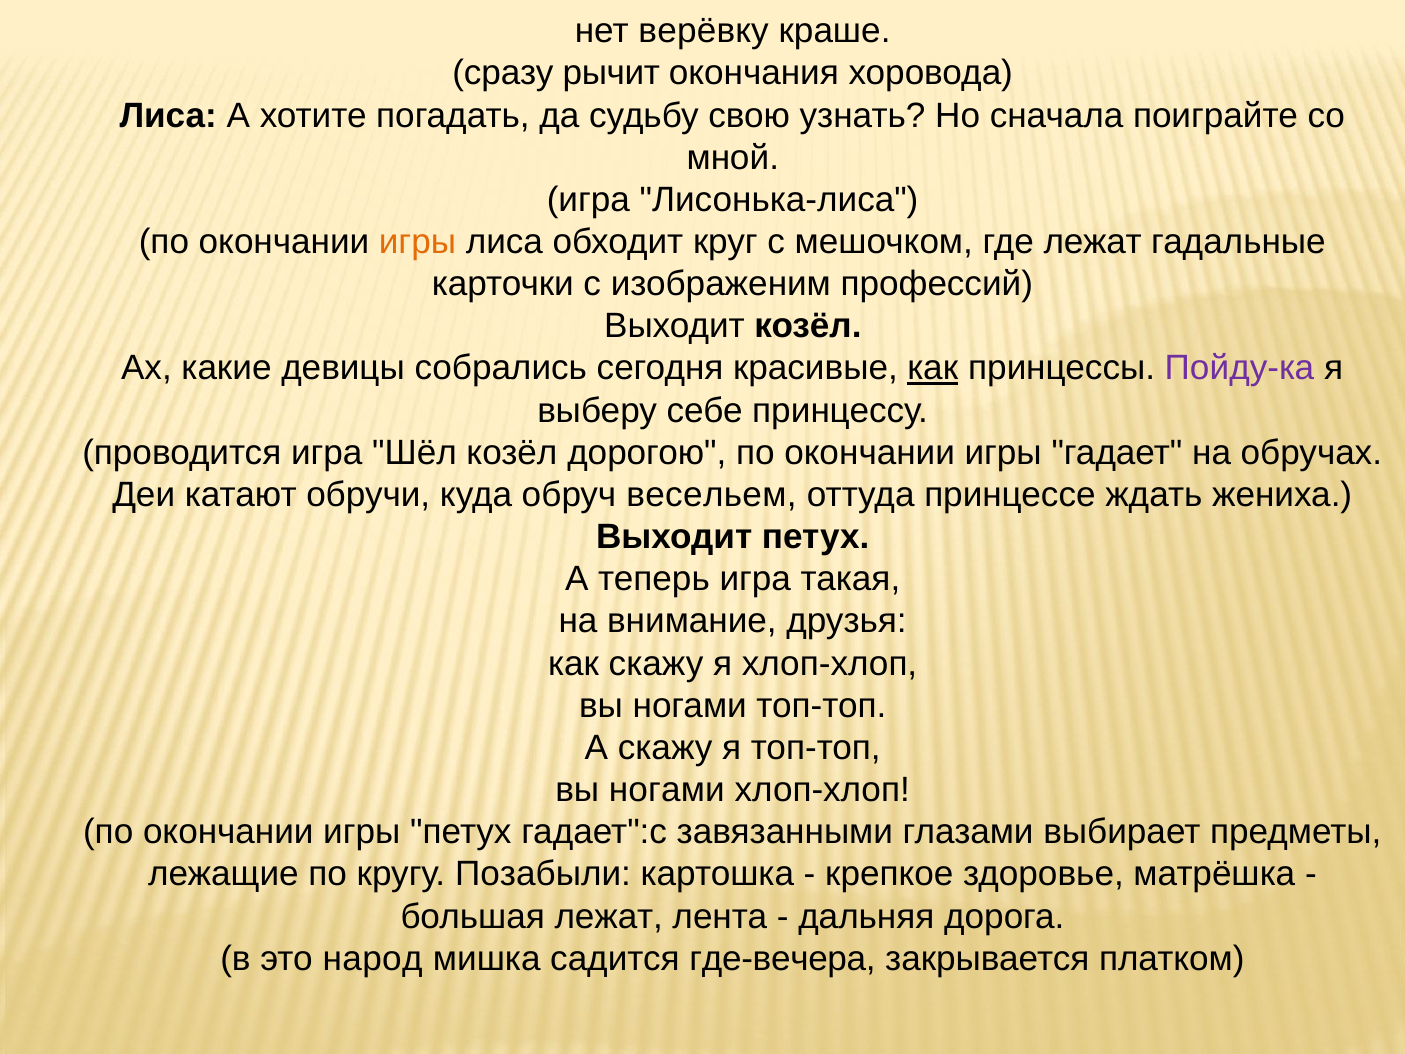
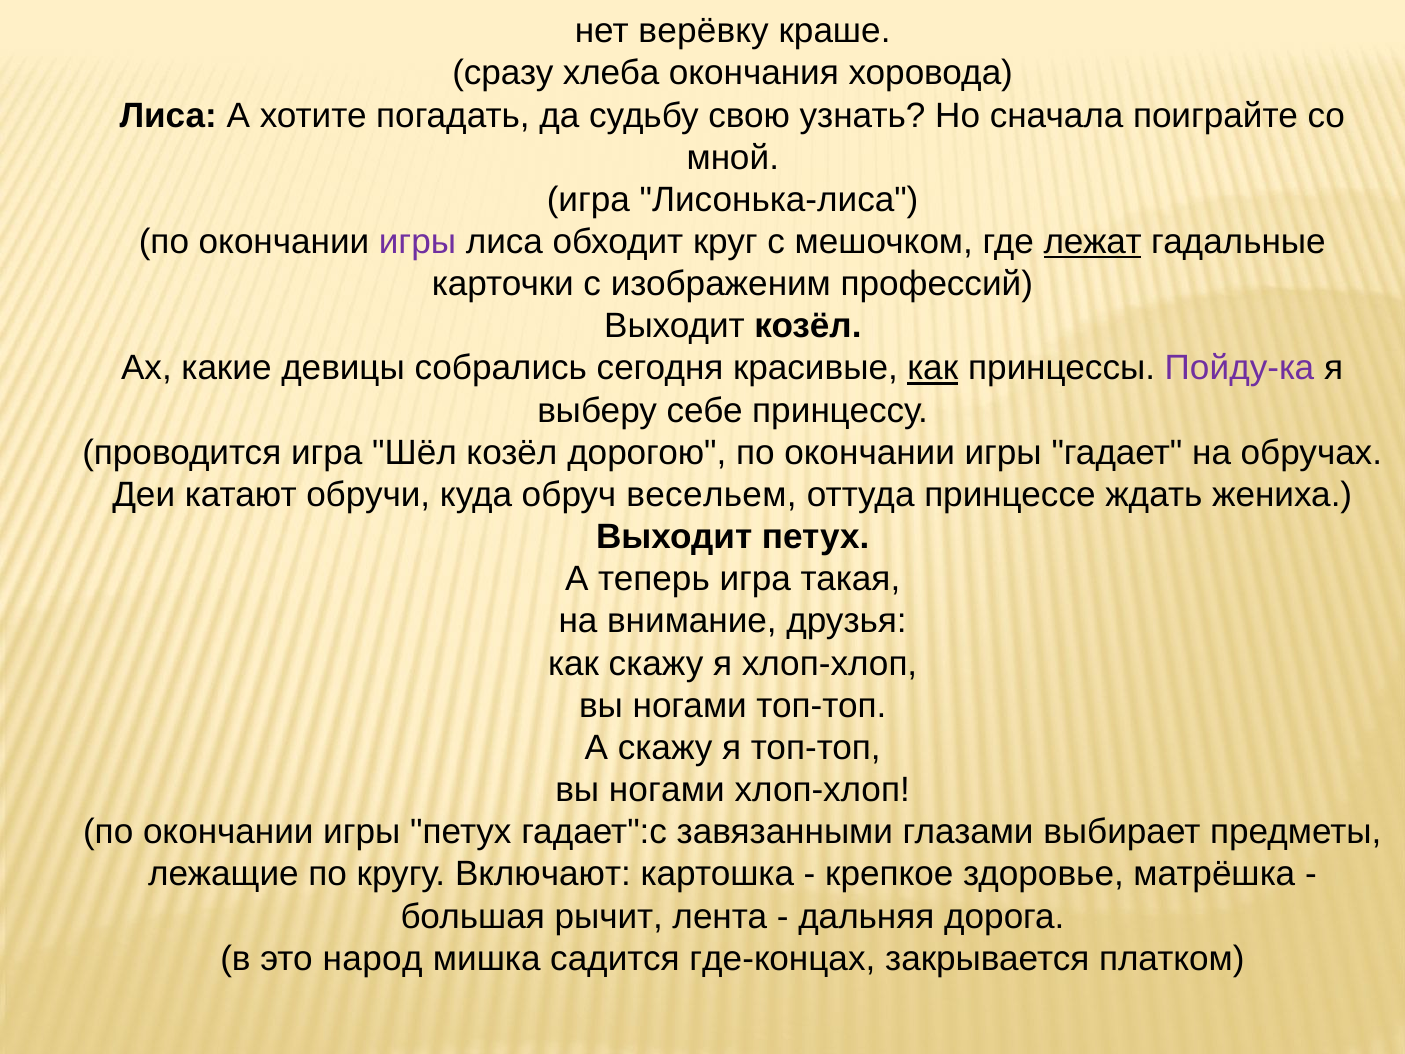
рычит: рычит -> хлеба (611, 73)
игры colour: orange -> purple (417, 242)
лежат underline: none -> present (1093, 242)
Позабыли: Позабыли -> Включают (543, 874)
большая лежат: лежат -> рычит (609, 916)
где-вечера: где-вечера -> где-концах (782, 958)
